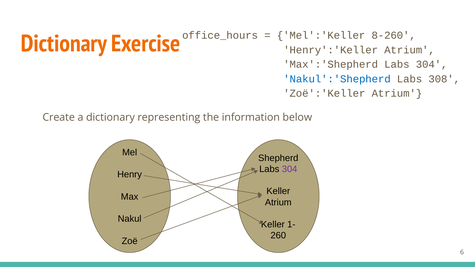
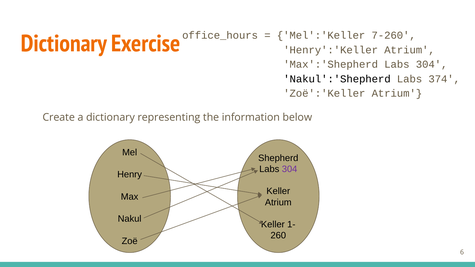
8-260: 8-260 -> 7-260 (394, 35)
Nakul':'Shepherd colour: blue -> black (337, 79)
308: 308 -> 374 (444, 79)
